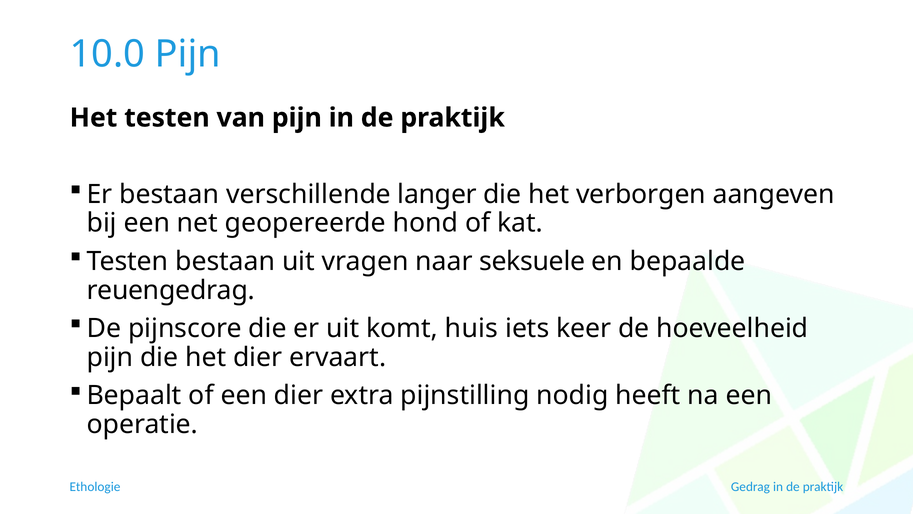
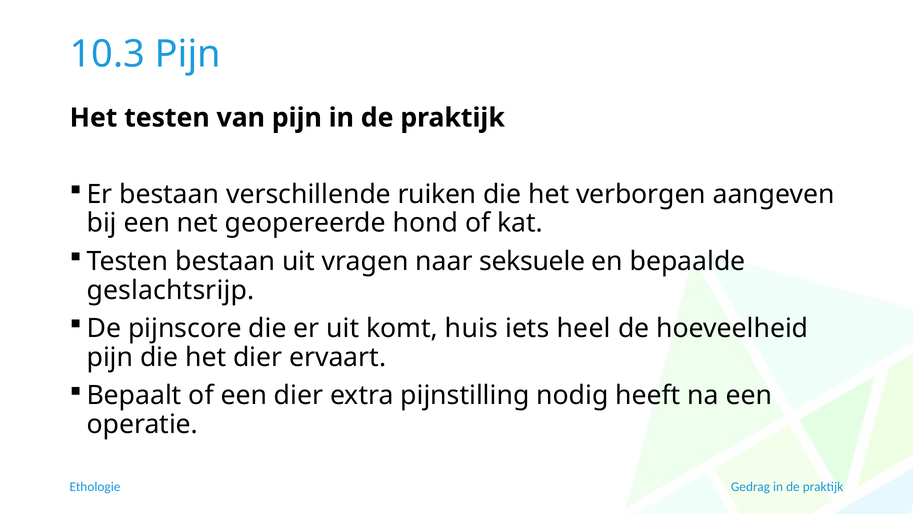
10.0: 10.0 -> 10.3 (107, 54)
langer: langer -> ruiken (437, 194)
reuengedrag: reuengedrag -> geslachtsrijp (170, 290)
keer: keer -> heel (584, 328)
